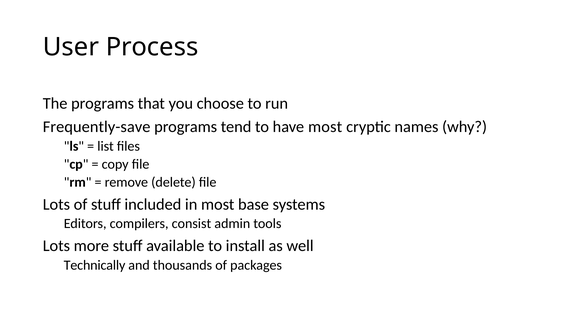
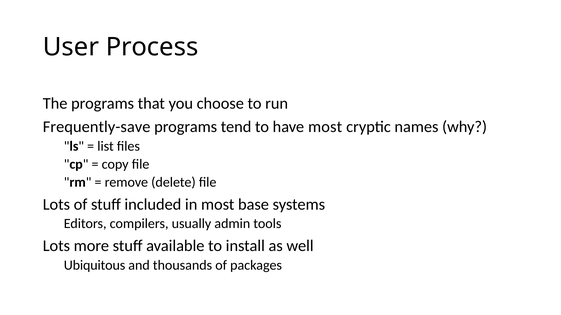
consist: consist -> usually (191, 224)
Technically: Technically -> Ubiquitous (95, 266)
